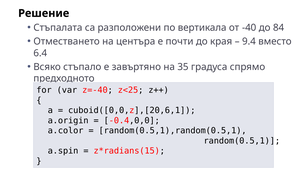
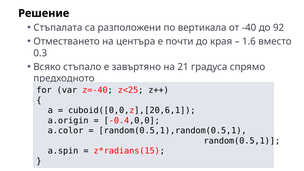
84: 84 -> 92 (279, 28)
9.4: 9.4 -> 1.6 (249, 41)
6.4: 6.4 -> 0.3 (40, 53)
35: 35 -> 21 (183, 67)
